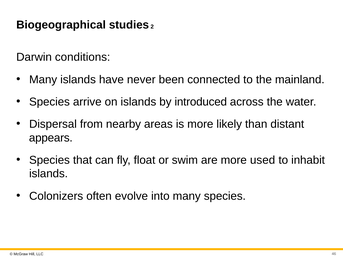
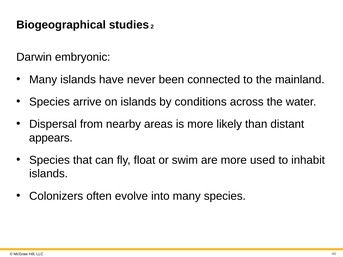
conditions: conditions -> embryonic (83, 57)
introduced: introduced -> conditions (201, 102)
